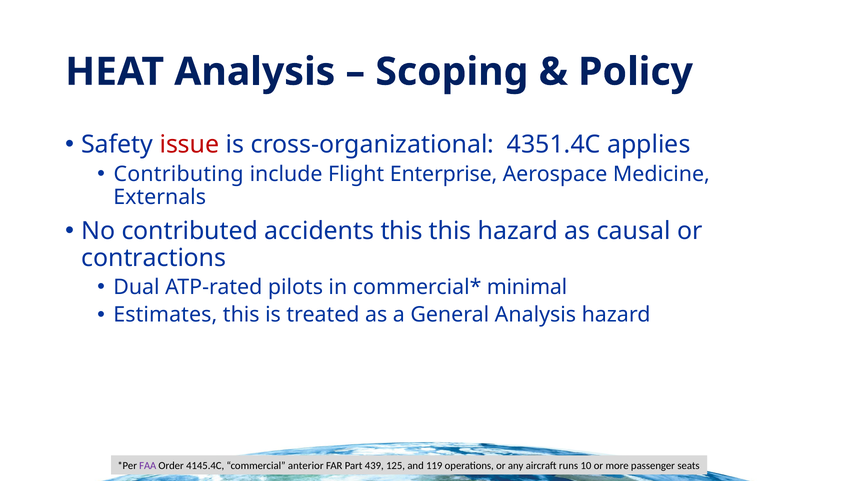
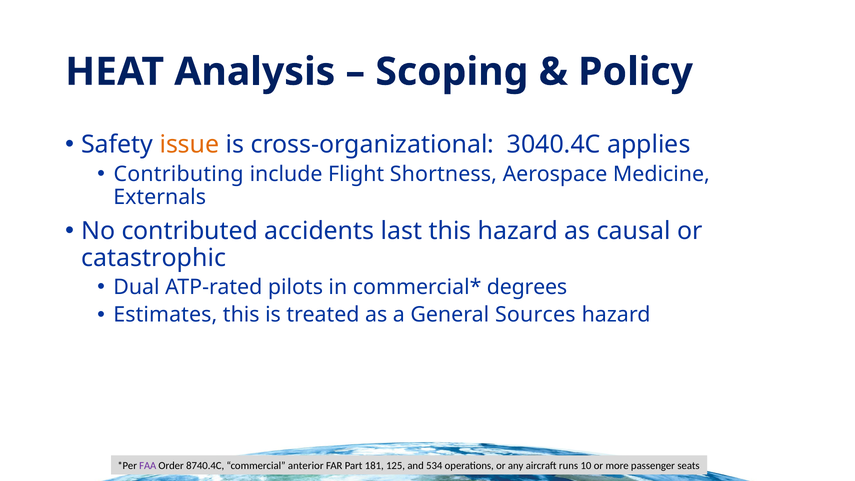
issue colour: red -> orange (189, 145)
4351.4C: 4351.4C -> 3040.4C (554, 145)
Enterprise: Enterprise -> Shortness (443, 174)
accidents this: this -> last (401, 231)
contractions: contractions -> catastrophic (154, 258)
minimal: minimal -> degrees (527, 287)
General Analysis: Analysis -> Sources (535, 315)
4145.4C: 4145.4C -> 8740.4C (205, 466)
439: 439 -> 181 (374, 466)
119: 119 -> 534 (434, 466)
